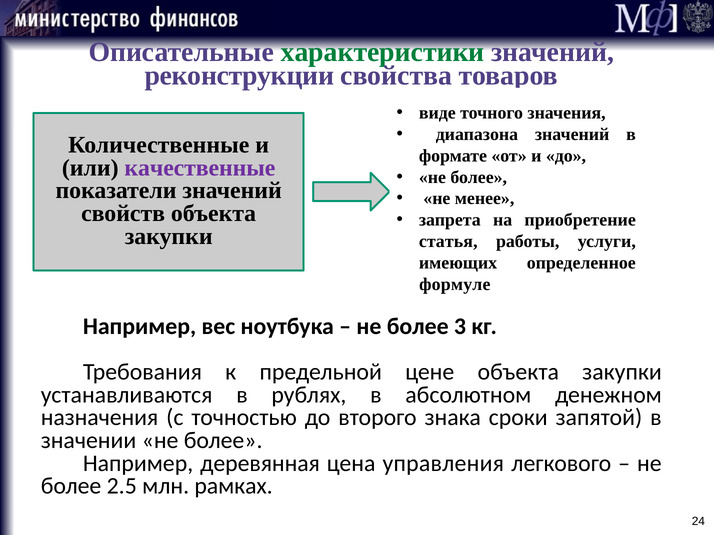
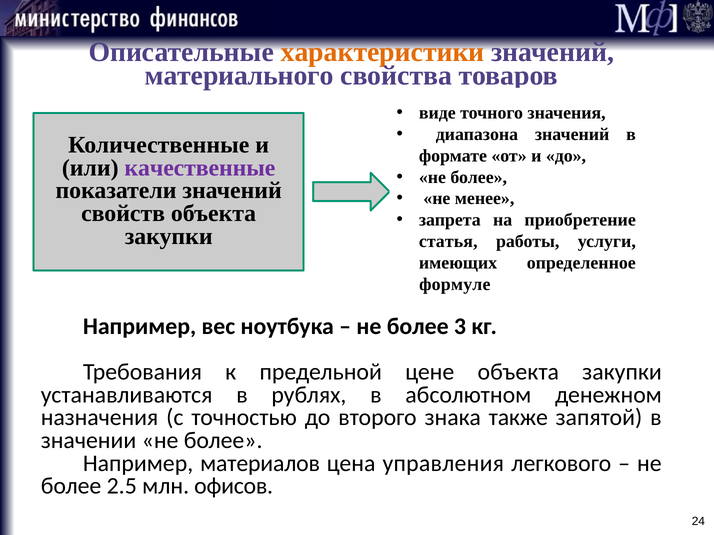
характеристики colour: green -> orange (383, 52)
реконструкции: реконструкции -> материального (239, 76)
сроки: сроки -> также (518, 418)
деревянная: деревянная -> материалов (260, 464)
рамках: рамках -> офисов (234, 487)
